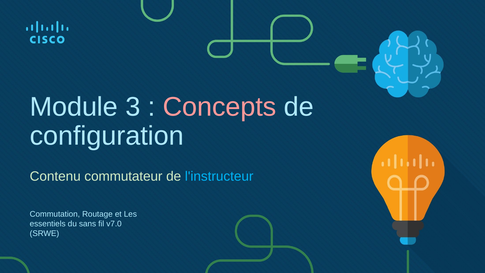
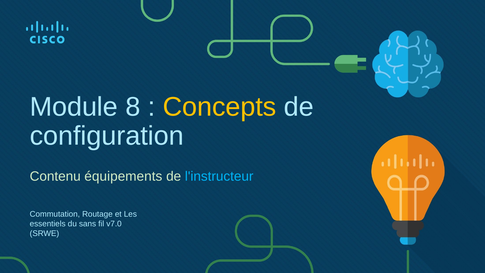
3: 3 -> 8 (133, 107)
Concepts colour: pink -> yellow (220, 107)
commutateur: commutateur -> équipements (123, 176)
